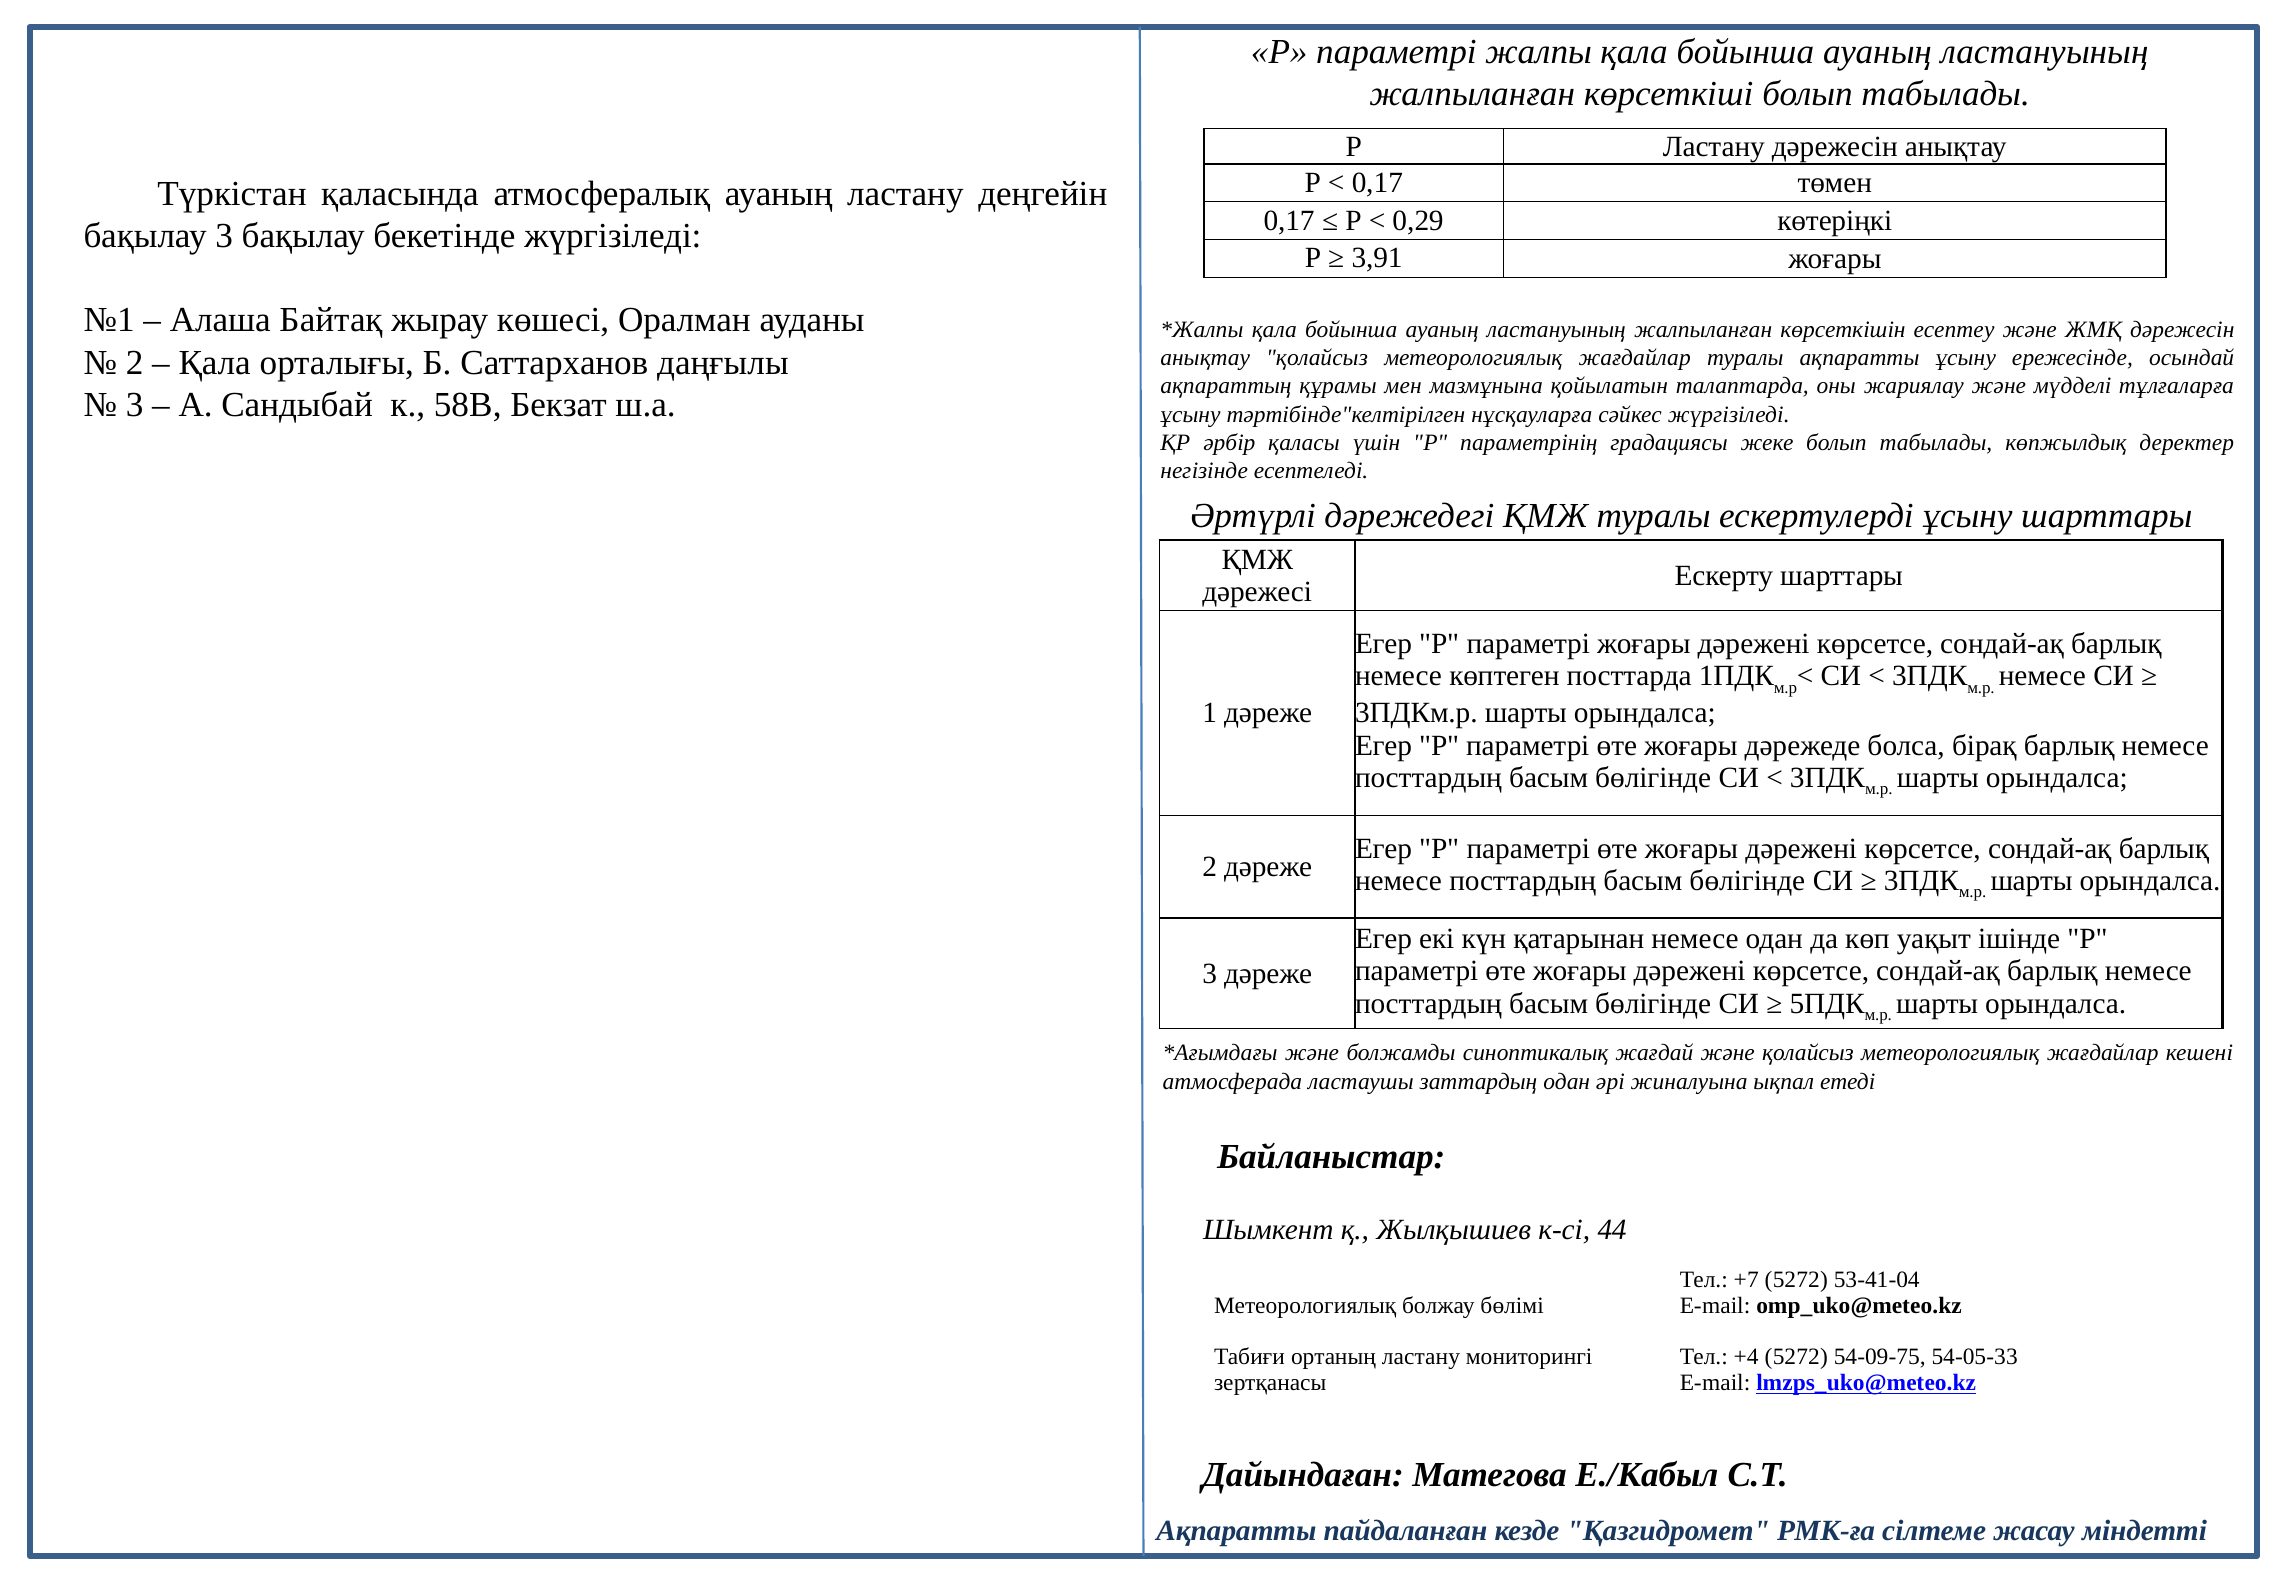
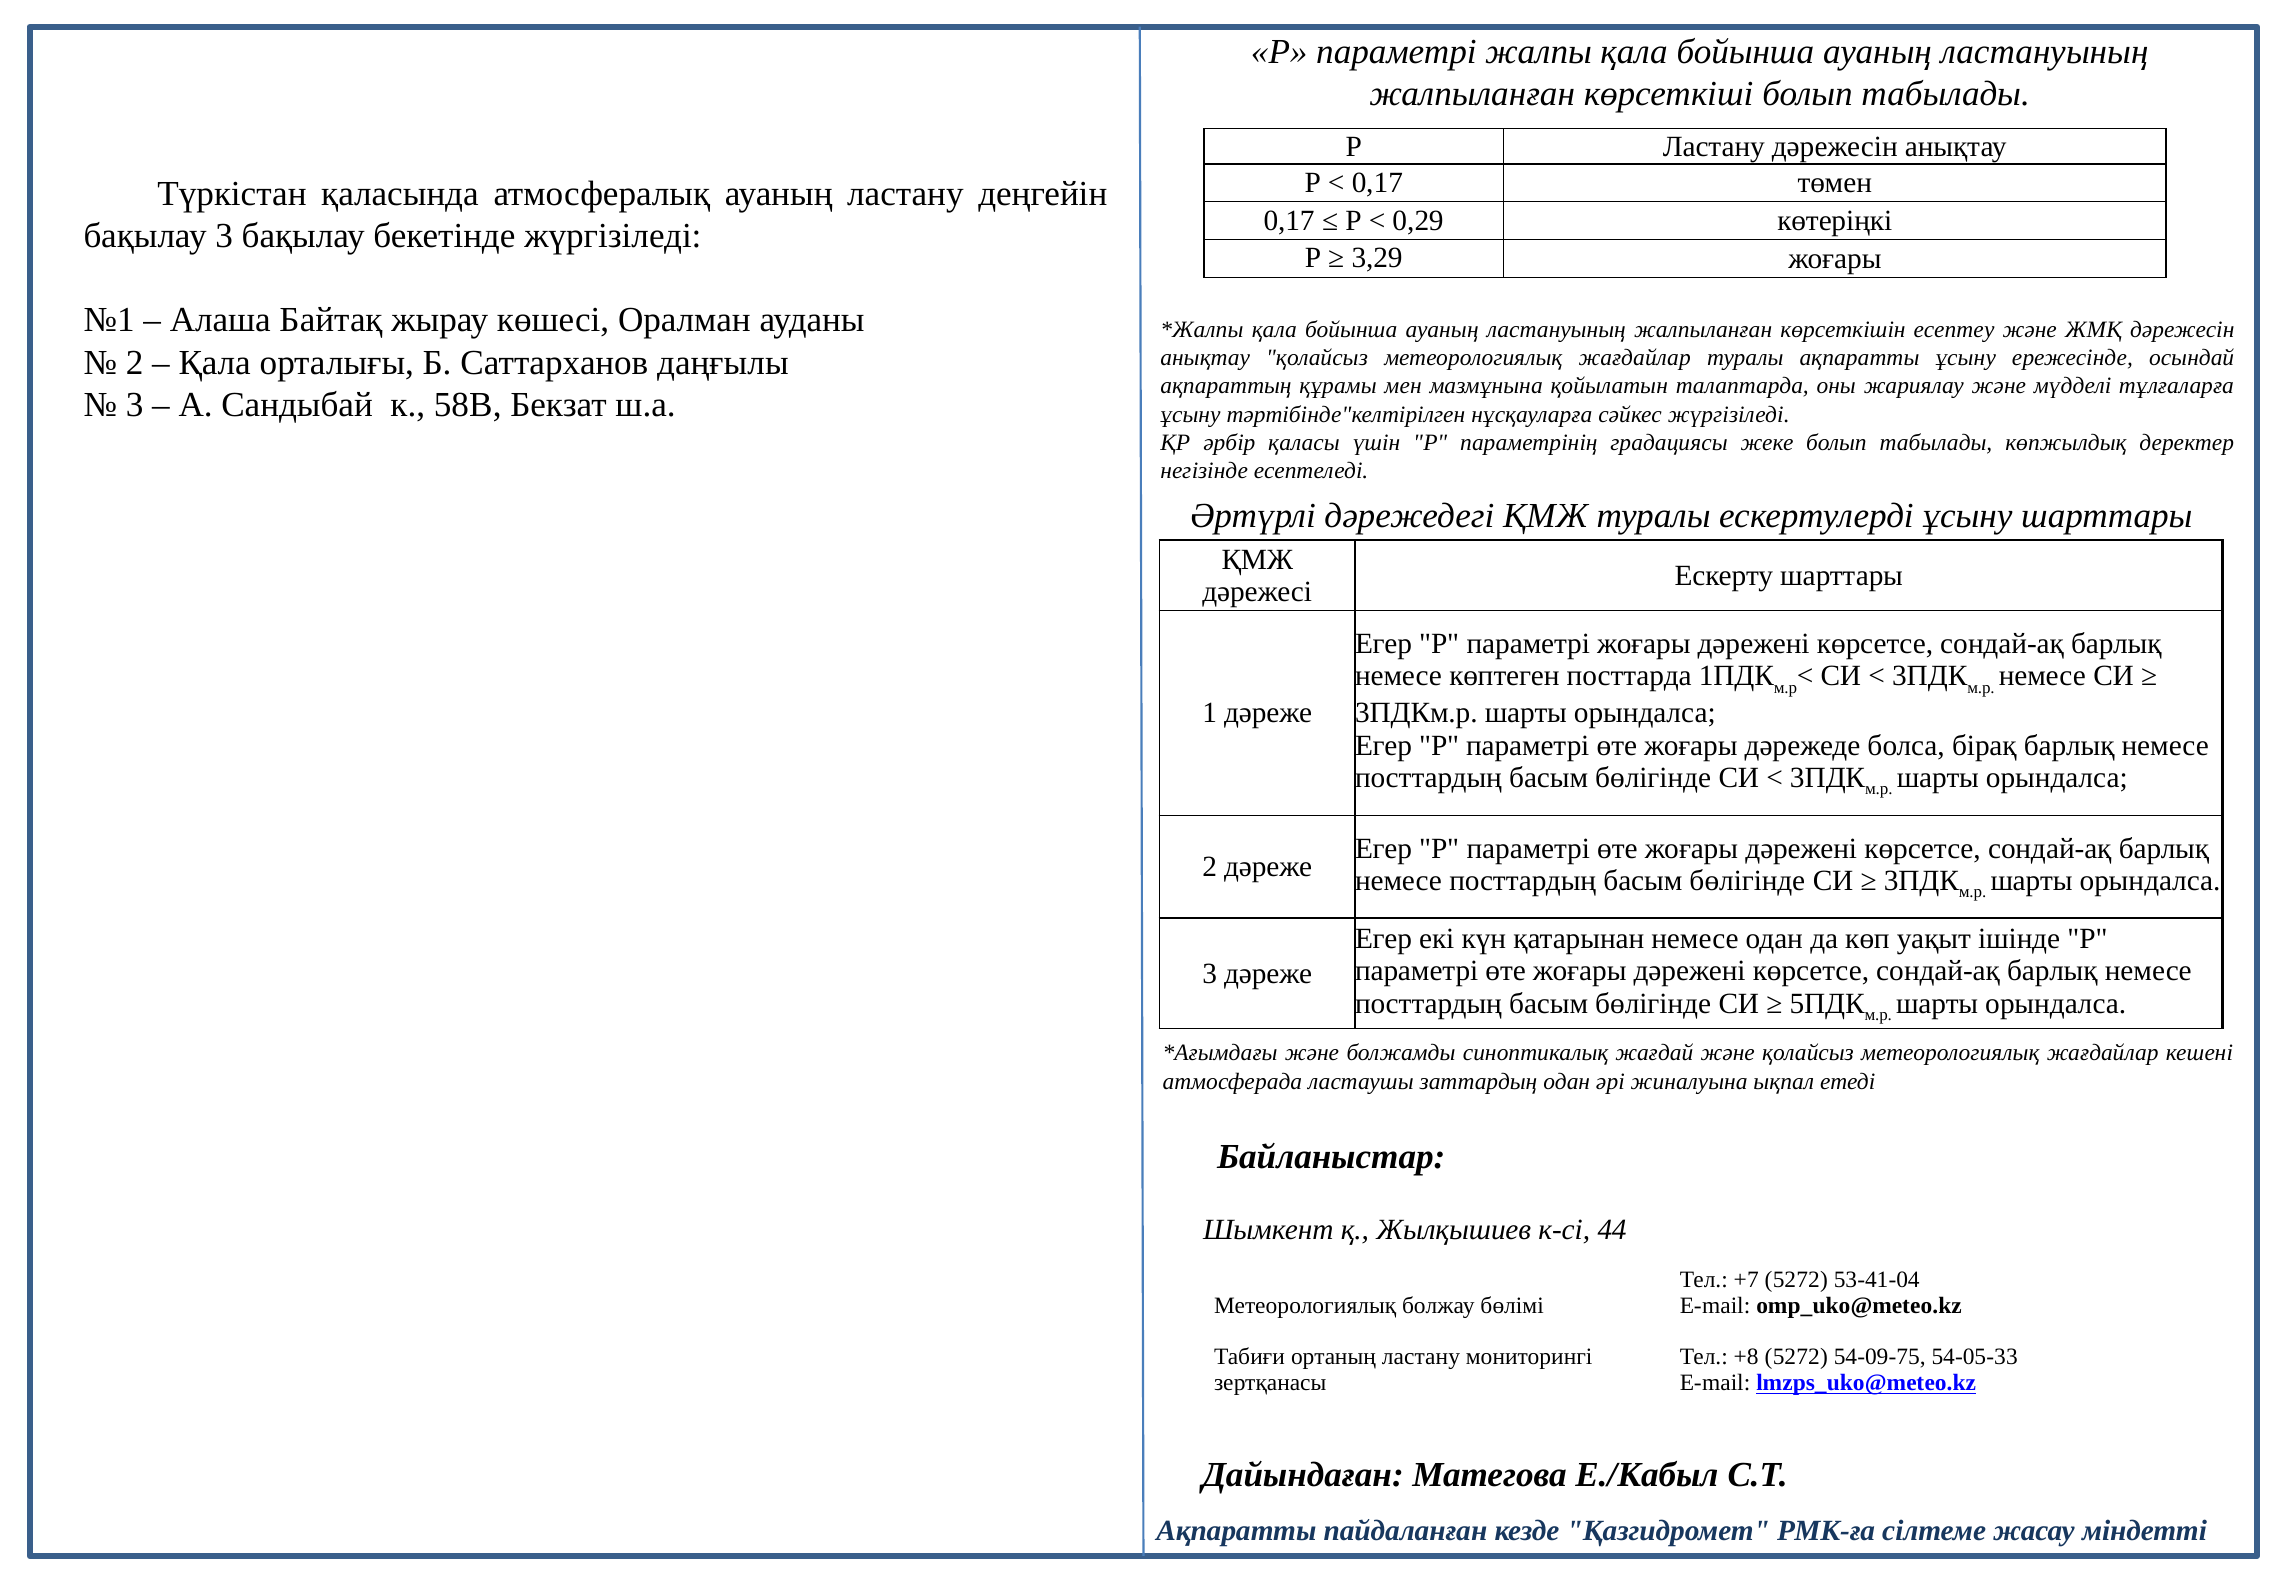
3,91: 3,91 -> 3,29 (1377, 258)
+4: +4 -> +8 (1746, 1357)
